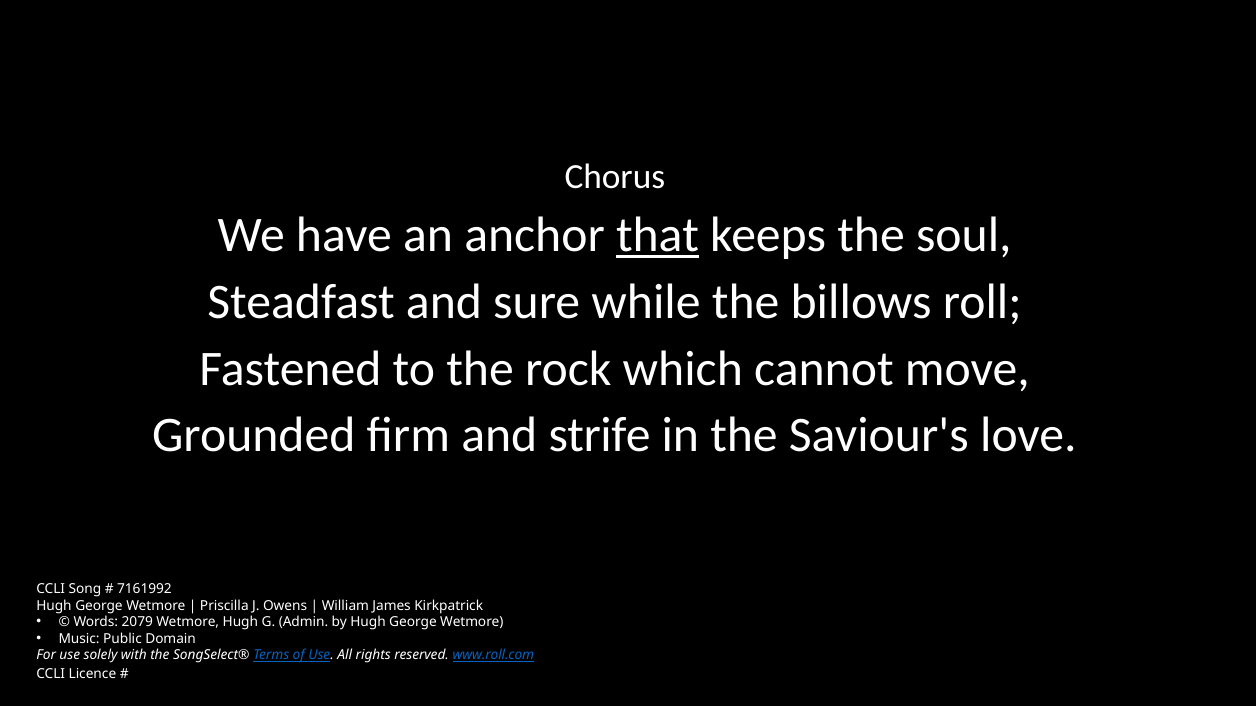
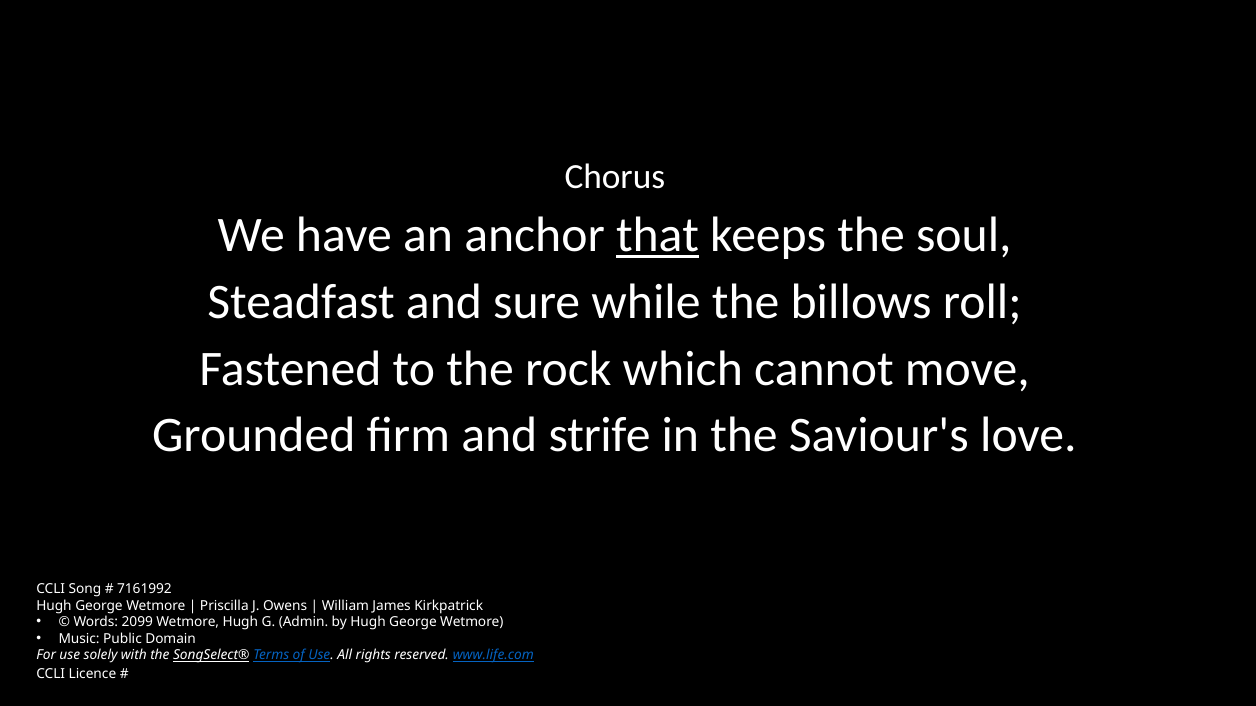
2079: 2079 -> 2099 (137, 623)
SongSelect® underline: none -> present (211, 655)
www.roll.com: www.roll.com -> www.life.com (493, 655)
